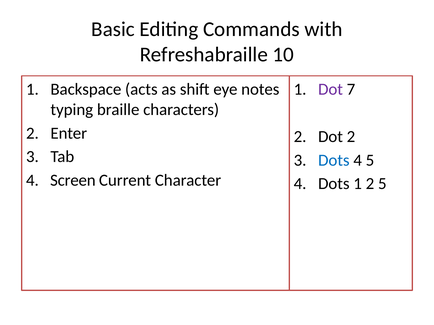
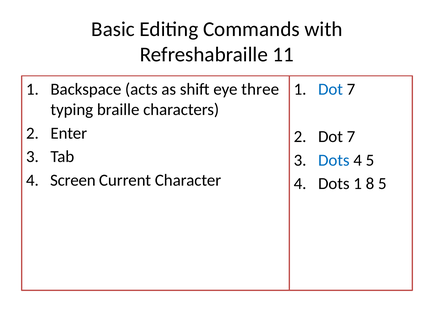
10: 10 -> 11 (283, 55)
notes: notes -> three (260, 89)
Dot colour: purple -> blue (331, 89)
2: 2 -> 7 (351, 137)
1 2: 2 -> 8 (370, 184)
